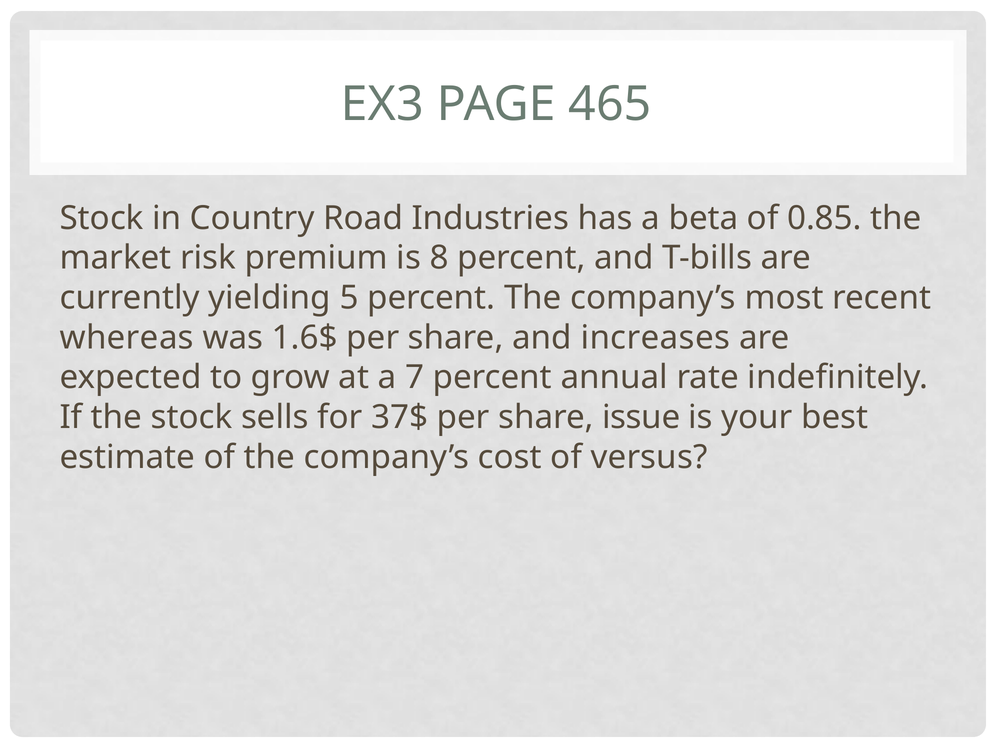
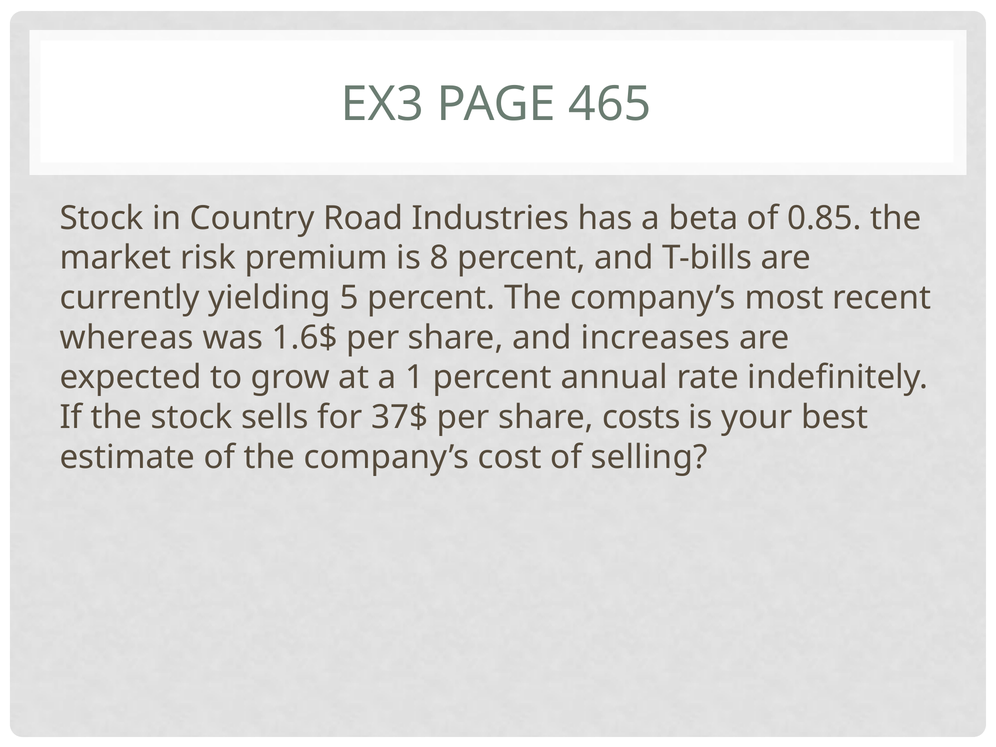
7: 7 -> 1 (415, 377)
issue: issue -> costs (641, 417)
versus: versus -> selling (649, 457)
